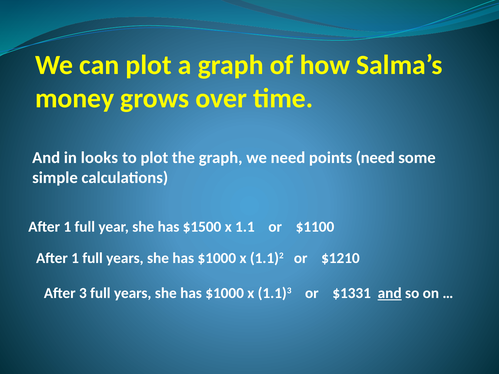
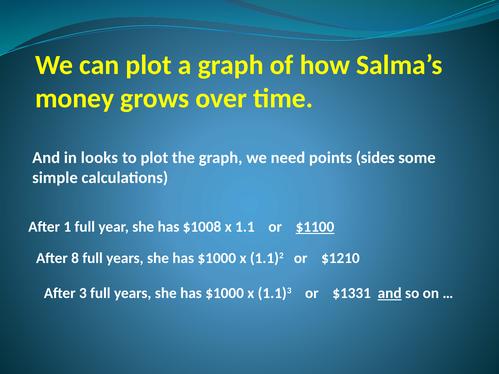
points need: need -> sides (375, 158)
$1500: $1500 -> $1008 (202, 227)
$1100 underline: none -> present (315, 227)
1: 1 -> 8 (75, 258)
